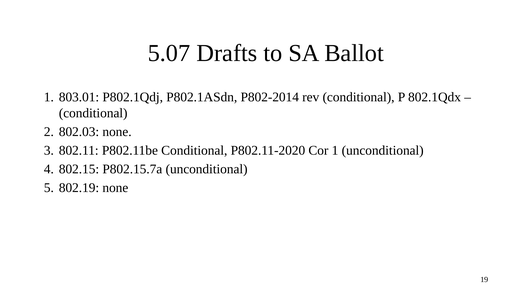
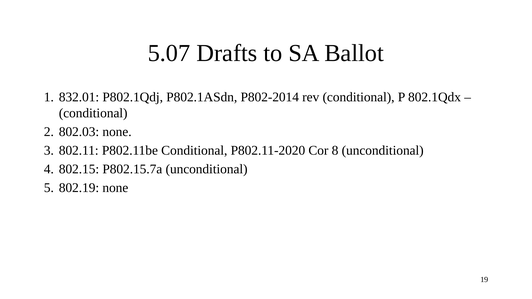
803.01: 803.01 -> 832.01 (79, 97)
Cor 1: 1 -> 8 (335, 151)
